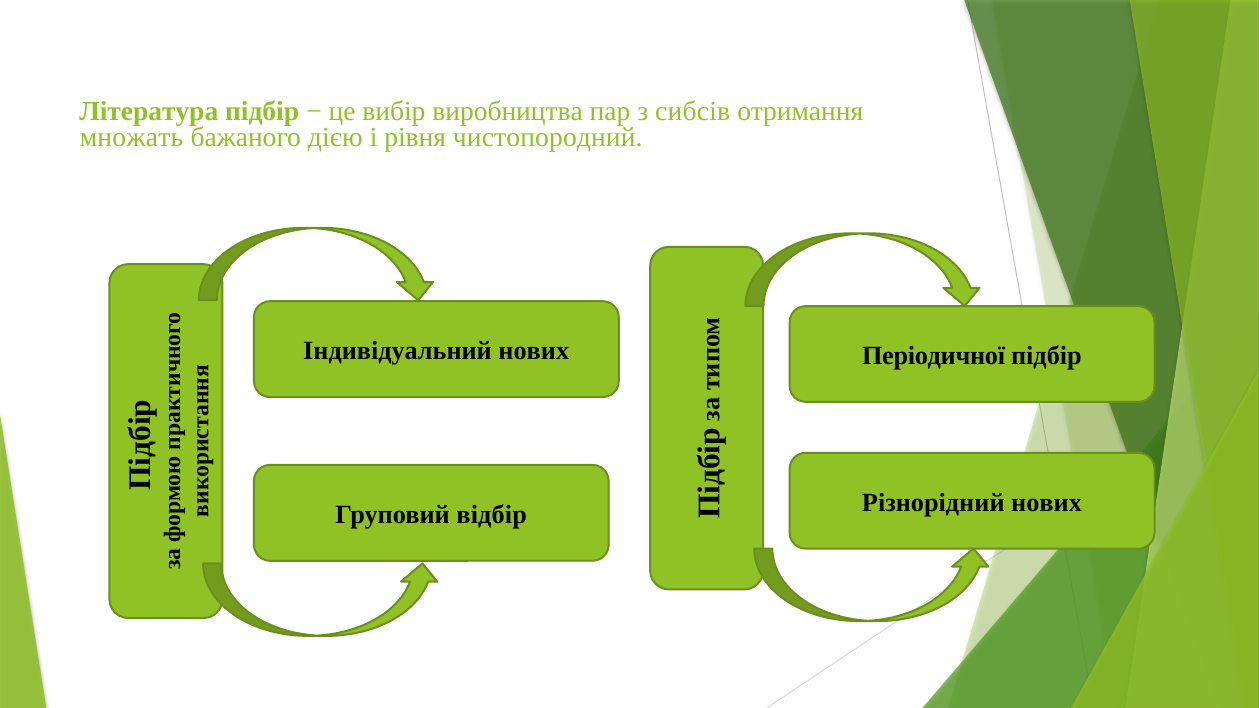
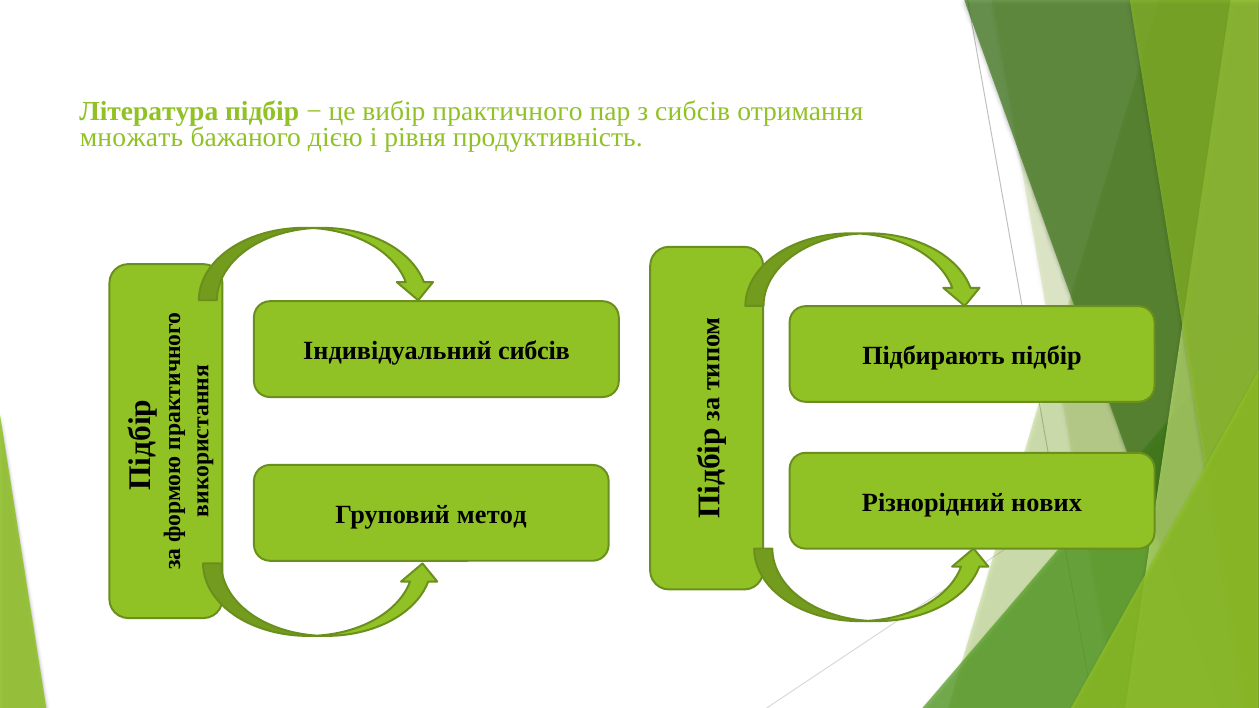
виробництва: виробництва -> практичного (507, 111)
чистопородний: чистопородний -> продуктивність (548, 138)
Індивідуальний нових: нових -> сибсів (534, 351)
Періодичної: Періодичної -> Підбирають (933, 356)
відбір: відбір -> метод (492, 515)
